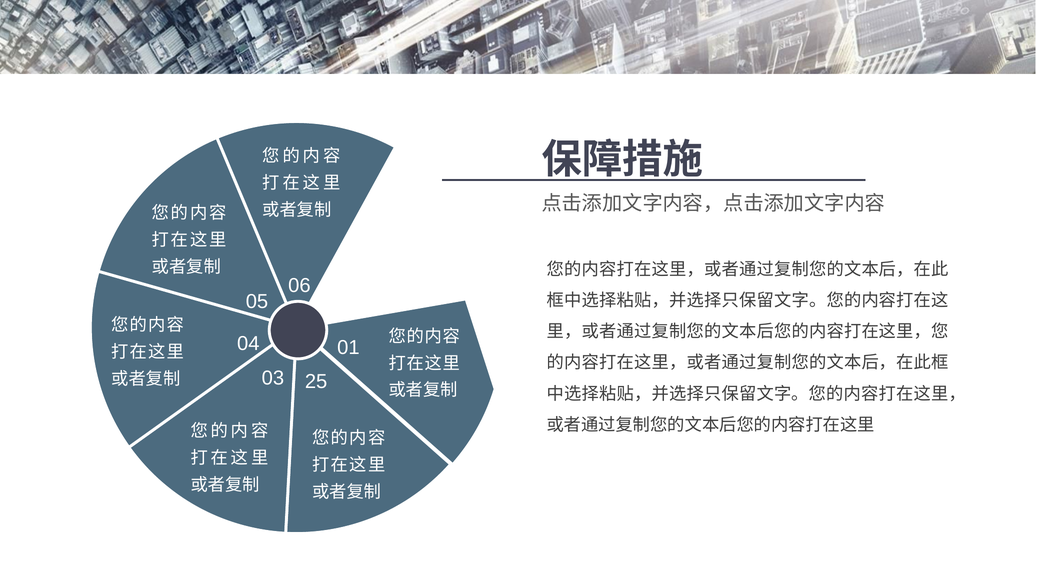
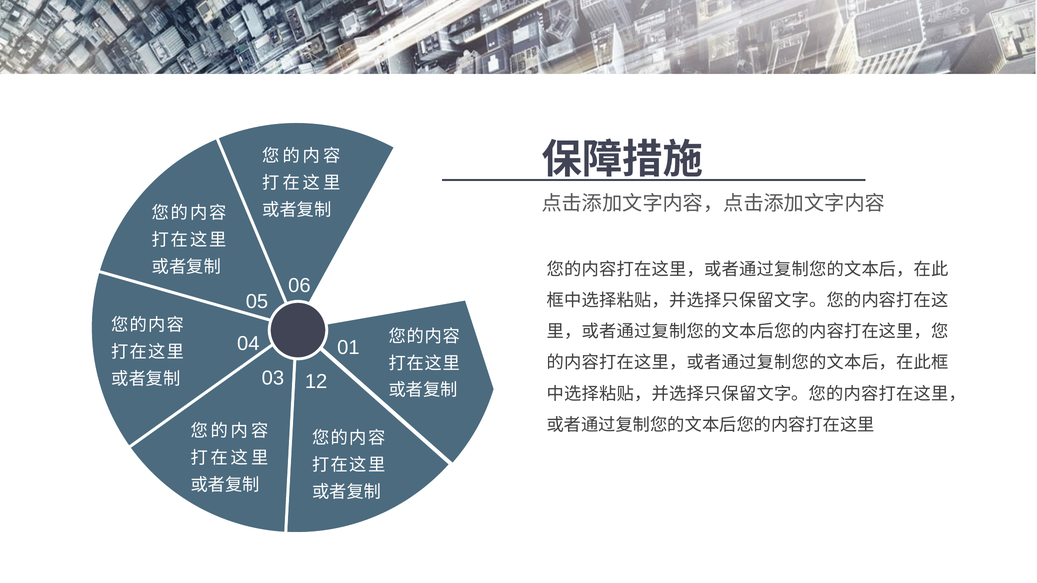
25: 25 -> 12 (316, 382)
